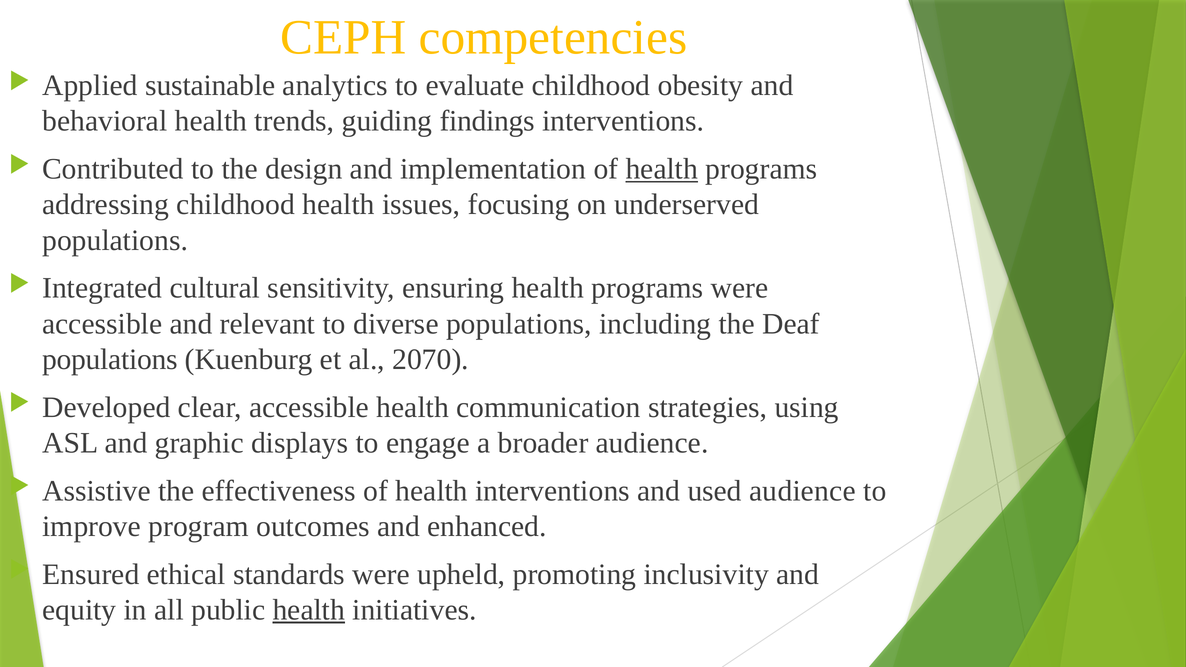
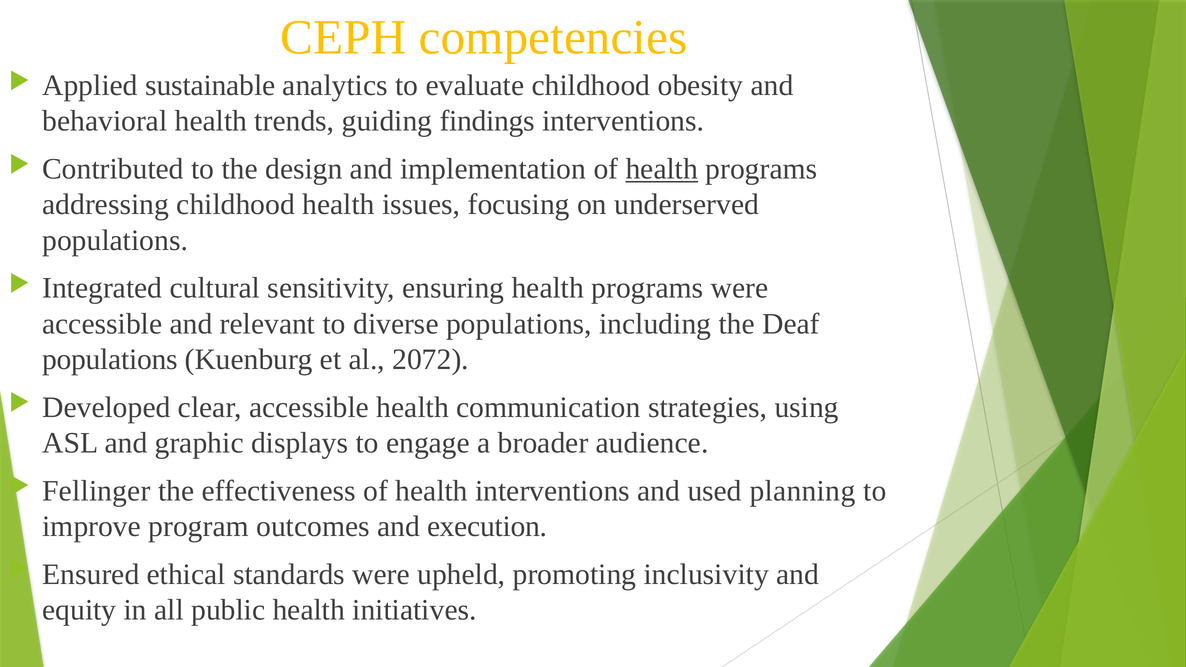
2070: 2070 -> 2072 (431, 359)
Assistive: Assistive -> Fellinger (96, 491)
used audience: audience -> planning (802, 491)
enhanced: enhanced -> execution (487, 526)
health underline: present -> none (309, 610)
